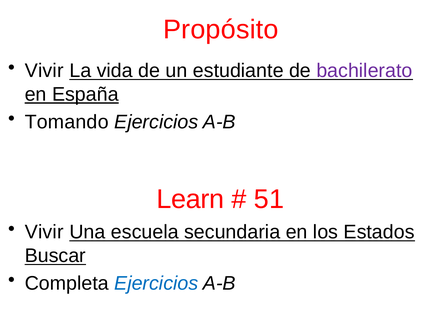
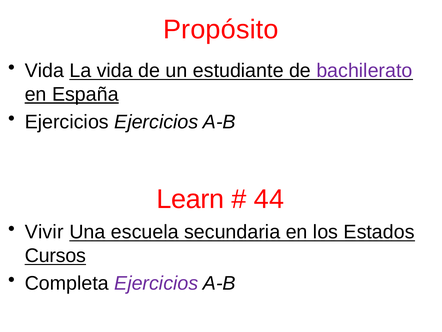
Vivir: Vivir -> Vida (44, 71)
Tomando: Tomando -> Ejercicios (67, 122)
51: 51 -> 44 (269, 199)
Buscar: Buscar -> Cursos (55, 255)
Ejercicios colour: blue -> purple (156, 283)
